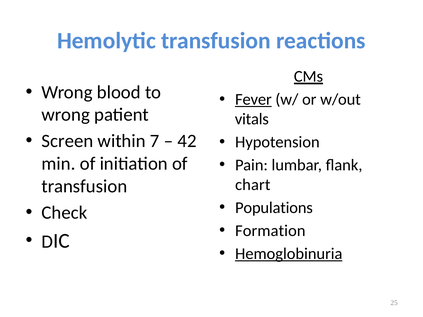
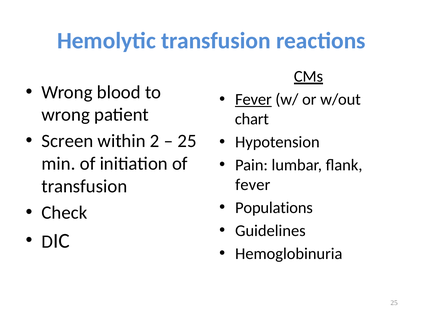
vitals: vitals -> chart (252, 119)
7: 7 -> 2 (155, 141)
42: 42 -> 25 (187, 141)
chart: chart -> fever (253, 185)
Formation: Formation -> Guidelines (270, 231)
Hemoglobinuria underline: present -> none (289, 254)
